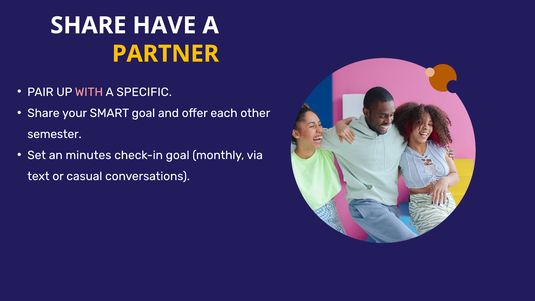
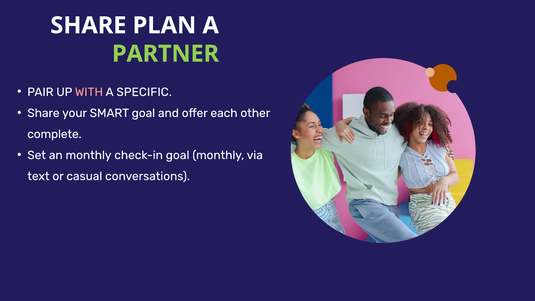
HAVE: HAVE -> PLAN (164, 25)
PARTNER colour: yellow -> light green (165, 54)
semester: semester -> complete (54, 134)
an minutes: minutes -> monthly (89, 155)
